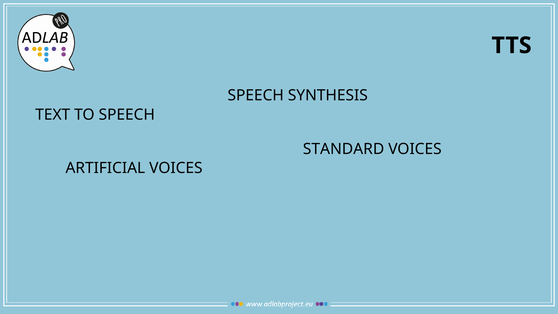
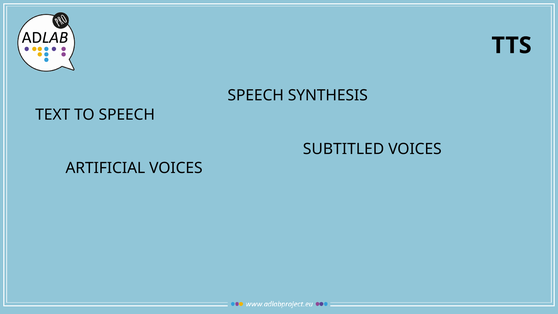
STANDARD: STANDARD -> SUBTITLED (344, 149)
